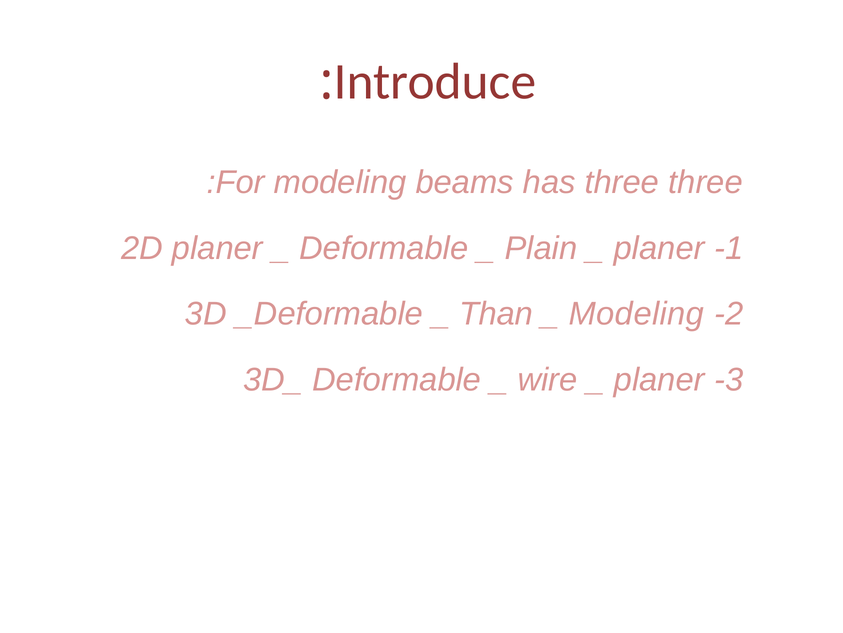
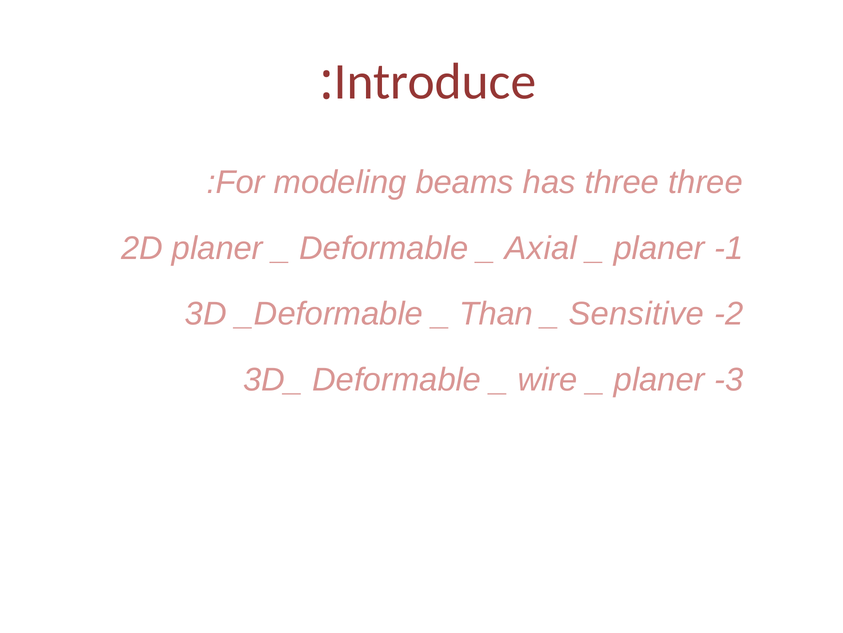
Plain: Plain -> Axial (541, 248)
Modeling: Modeling -> Sensitive (636, 314)
